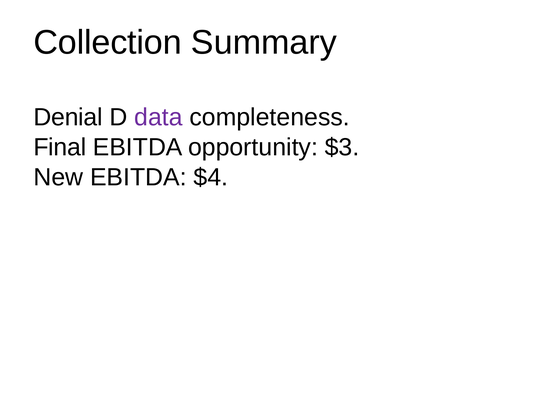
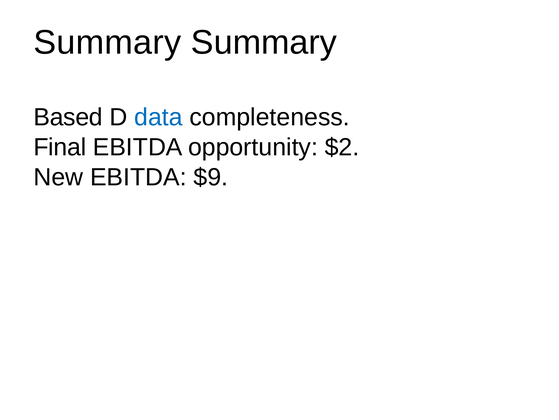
Collection: Collection -> Summary (107, 42)
Denial: Denial -> Based (68, 117)
data colour: purple -> blue (158, 117)
$3: $3 -> $2 (342, 147)
$4: $4 -> $9 (211, 177)
